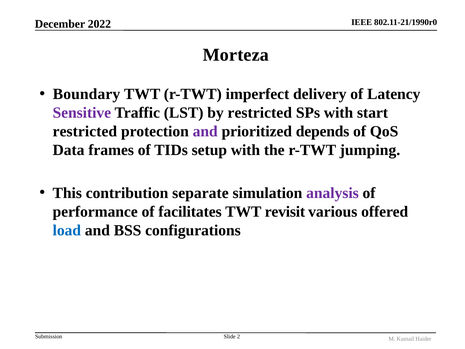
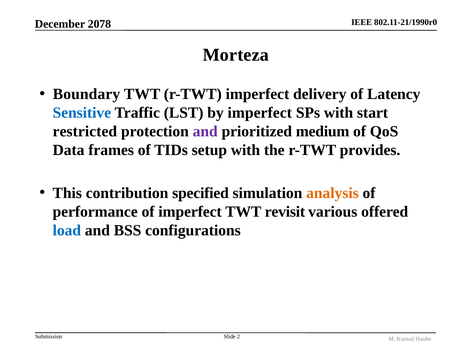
2022: 2022 -> 2078 (99, 24)
Sensitive colour: purple -> blue (82, 113)
by restricted: restricted -> imperfect (260, 113)
depends: depends -> medium (323, 131)
jumping: jumping -> provides (370, 150)
separate: separate -> specified (201, 193)
analysis colour: purple -> orange (332, 193)
of facilitates: facilitates -> imperfect (190, 212)
